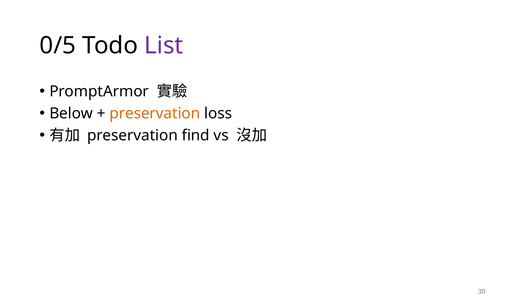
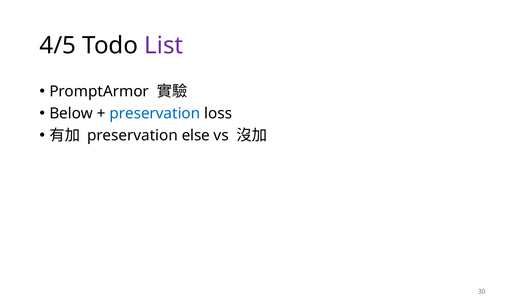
0/5: 0/5 -> 4/5 (58, 46)
preservation colour: orange -> blue (155, 113)
find: find -> else (196, 135)
